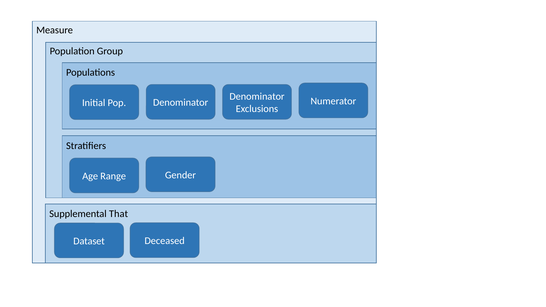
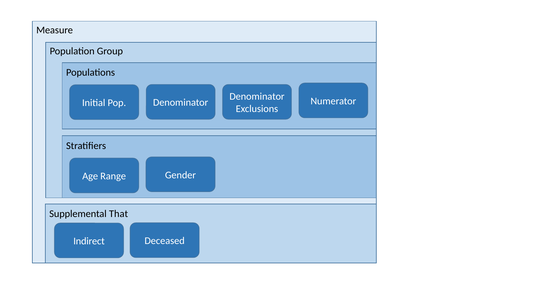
Dataset: Dataset -> Indirect (89, 241)
